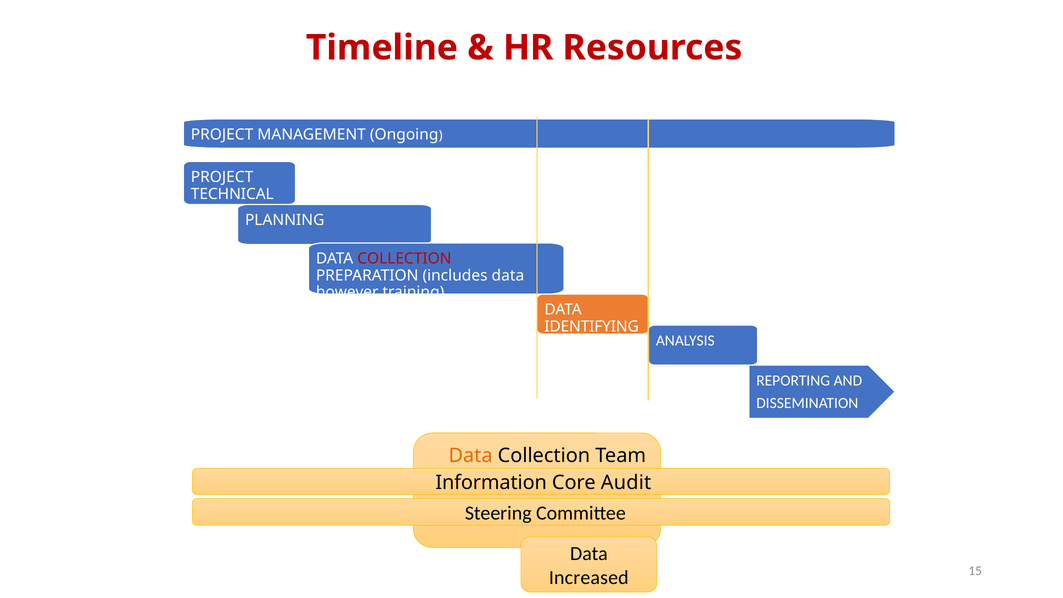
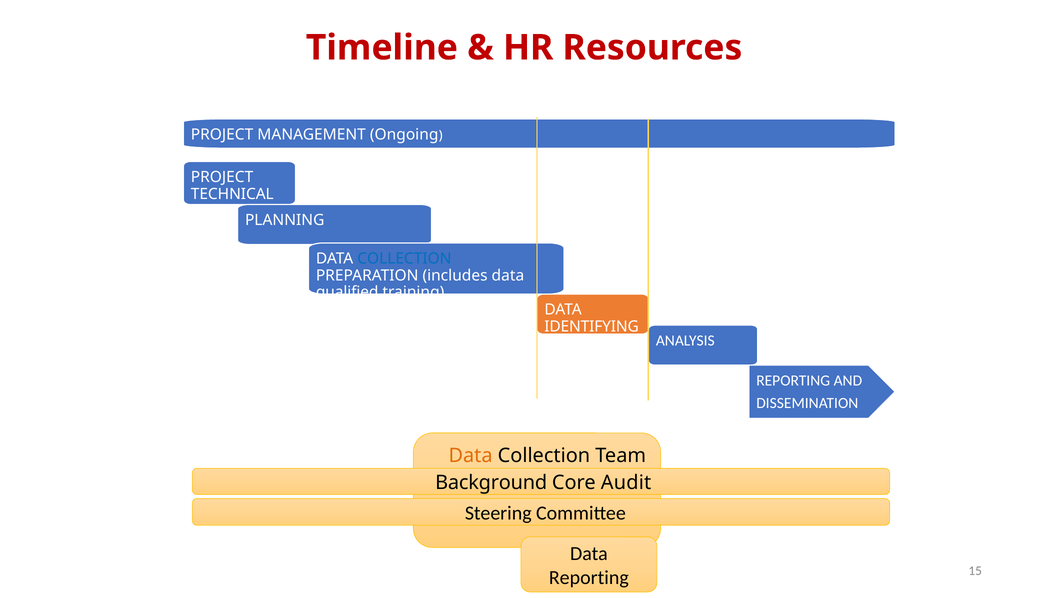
COLLECTION colour: red -> blue (404, 259)
however: however -> qualified (347, 292)
Information: Information -> Background (491, 483)
Increased: Increased -> Reporting (589, 578)
